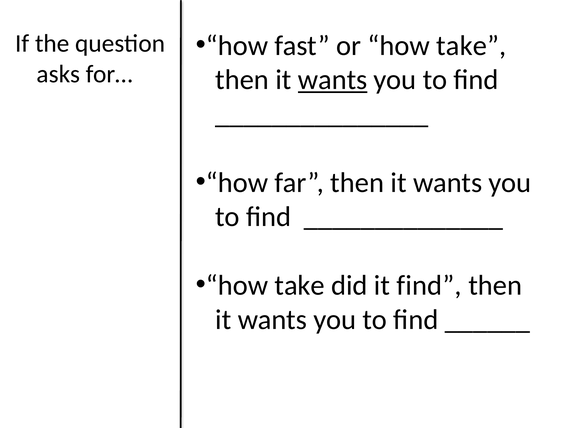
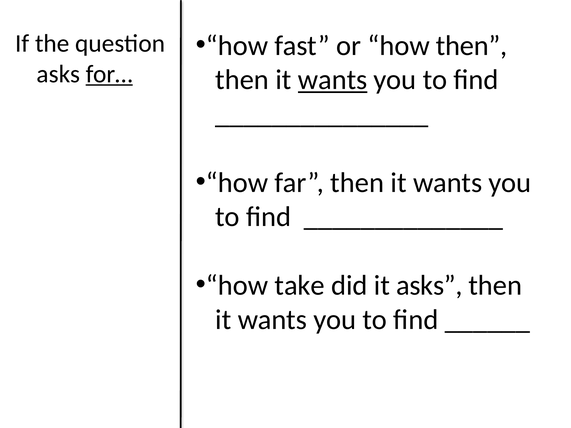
or how take: take -> then (472, 46)
for… underline: none -> present (109, 74)
it find: find -> asks (429, 286)
